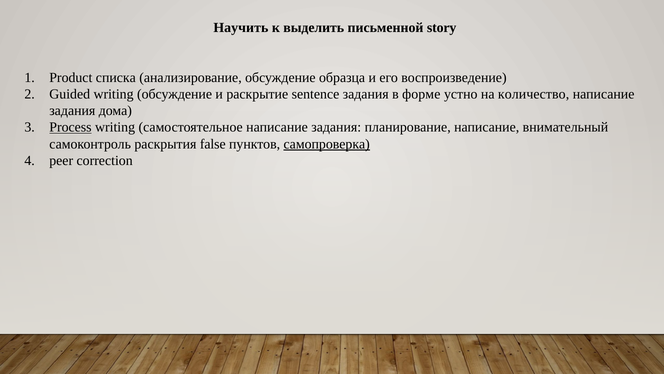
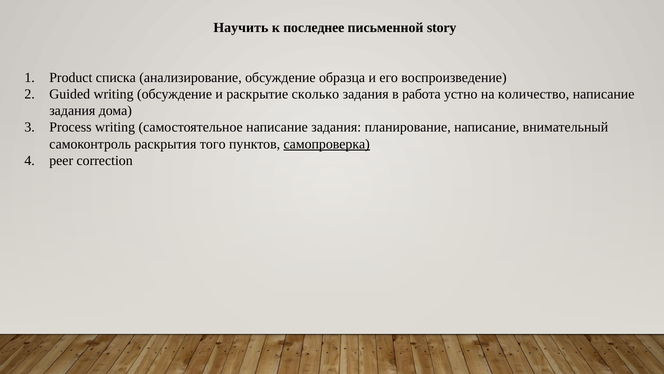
выделить: выделить -> последнее (314, 28)
sentence: sentence -> сколько (315, 94)
форме: форме -> работа (421, 94)
Process underline: present -> none (70, 127)
false: false -> того (213, 144)
